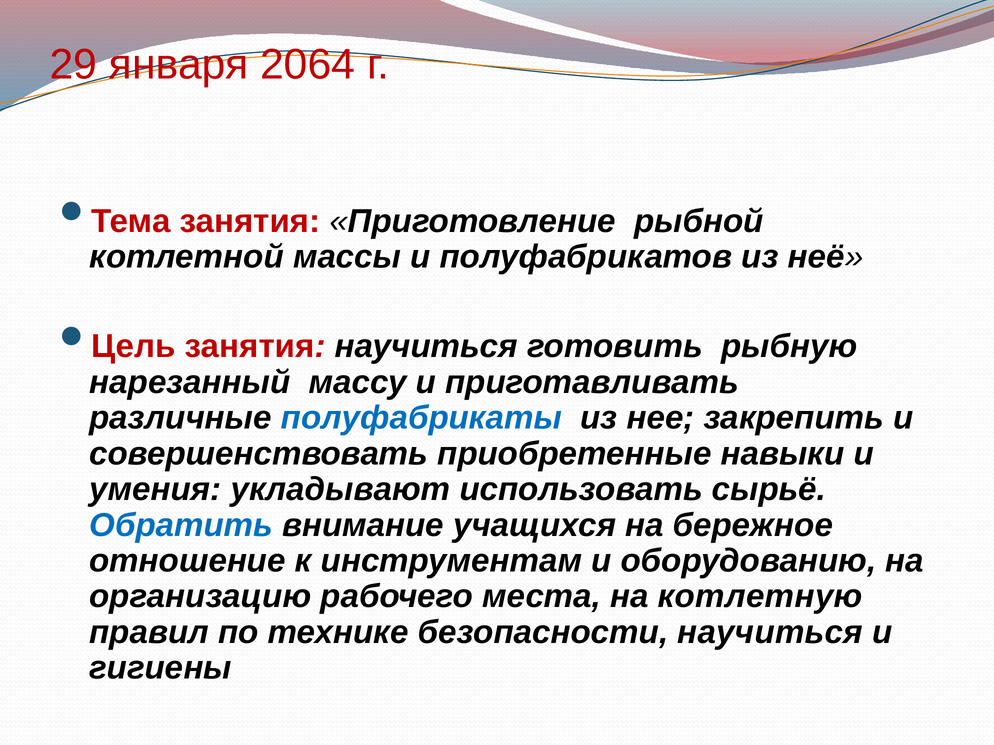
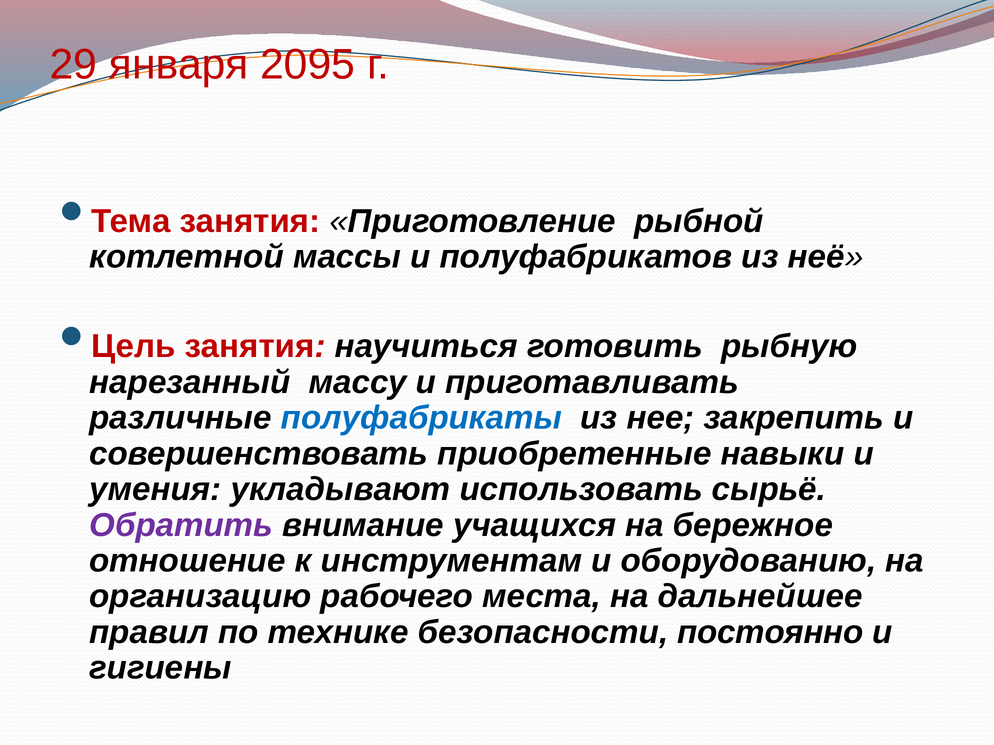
2064: 2064 -> 2095 (308, 65)
Обратить colour: blue -> purple (181, 525)
котлетную: котлетную -> дальнейшее (760, 597)
безопасности научиться: научиться -> постоянно (770, 633)
